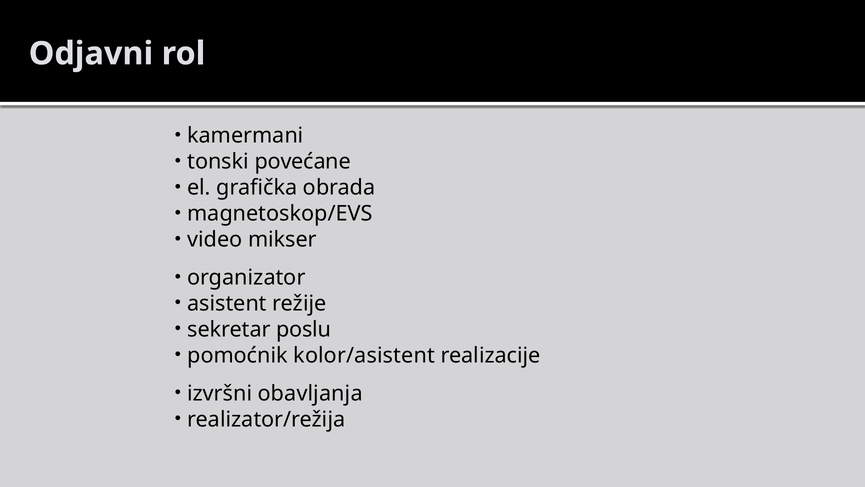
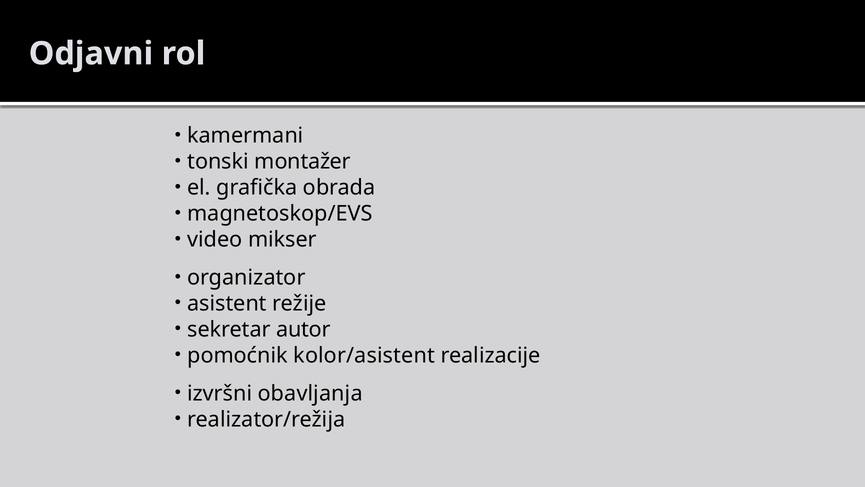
povećane: povećane -> montažer (303, 162)
poslu: poslu -> autor (304, 329)
